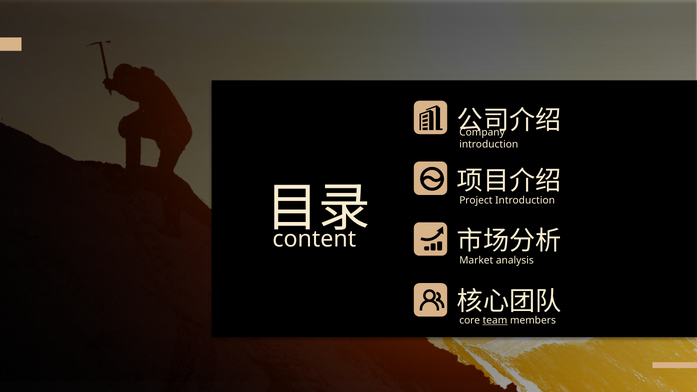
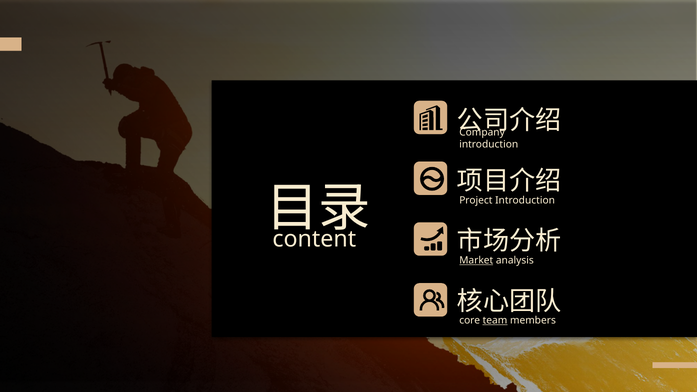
Market underline: none -> present (476, 260)
